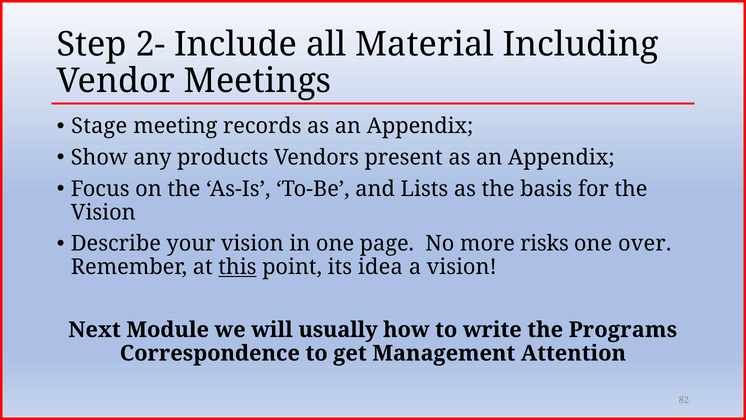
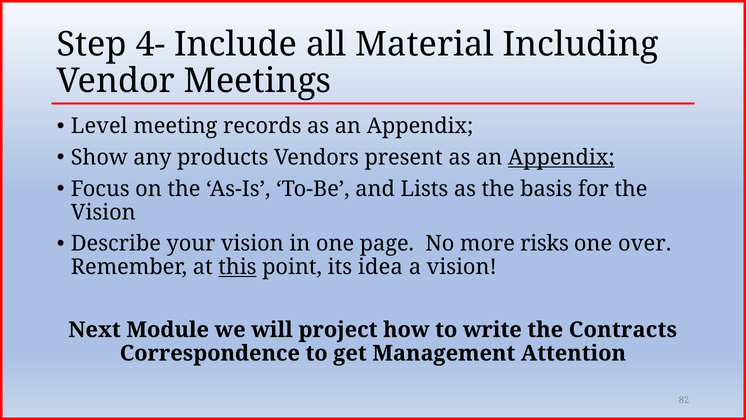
2-: 2- -> 4- (150, 44)
Stage: Stage -> Level (99, 126)
Appendix underline: none -> present (561, 157)
usually: usually -> project (338, 330)
Programs: Programs -> Contracts (623, 330)
